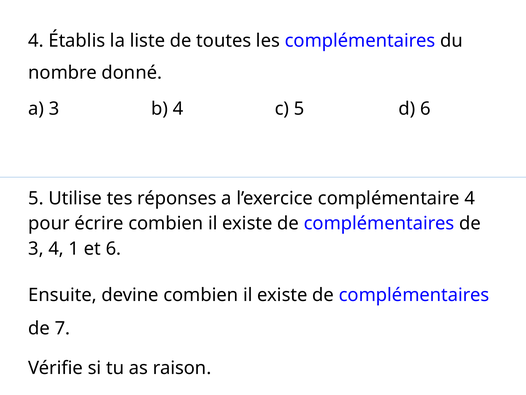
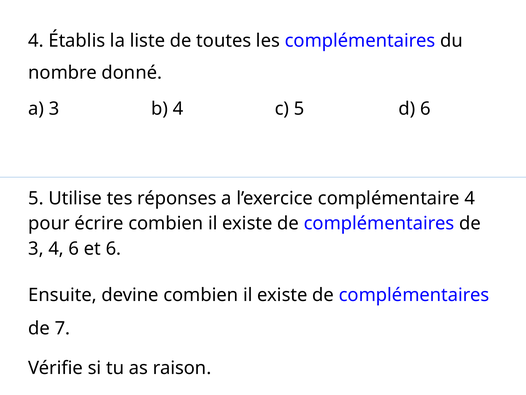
4 1: 1 -> 6 (74, 248)
